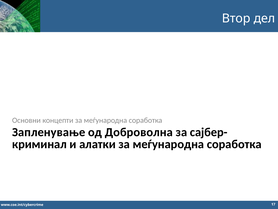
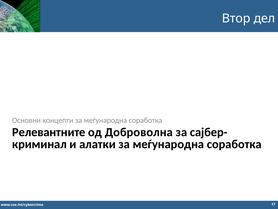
Запленување: Запленување -> Релевантните (49, 132)
